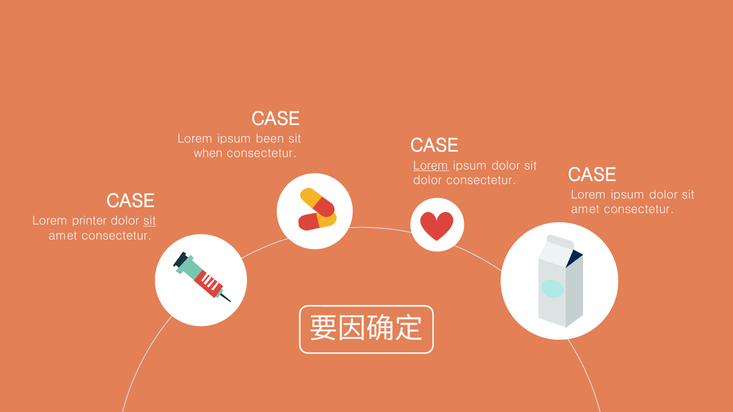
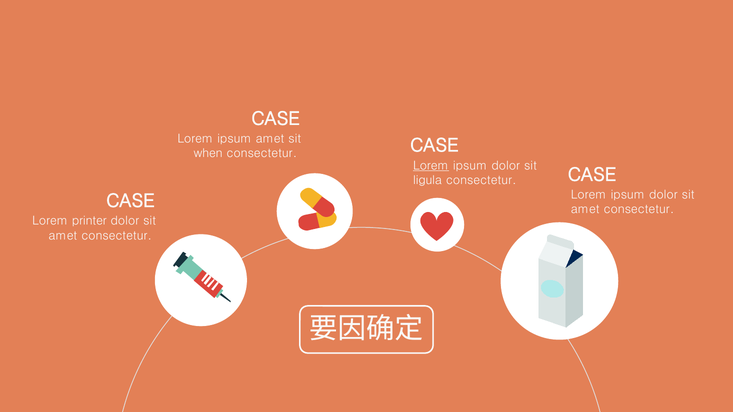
ipsum been: been -> amet (270, 139)
dolor: dolor -> ligula (428, 180)
sit underline: present -> none (150, 221)
